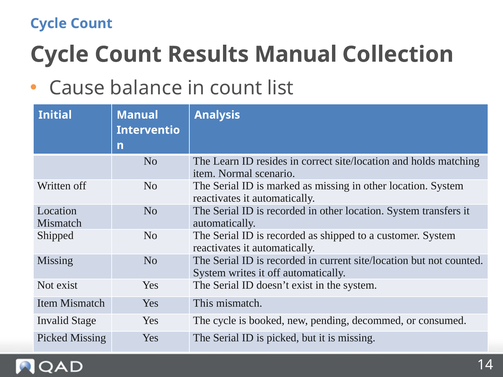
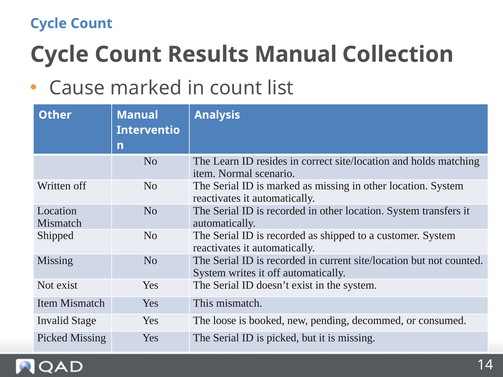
Cause balance: balance -> marked (146, 88)
Initial: Initial -> Other (55, 115)
The cycle: cycle -> loose (225, 321)
